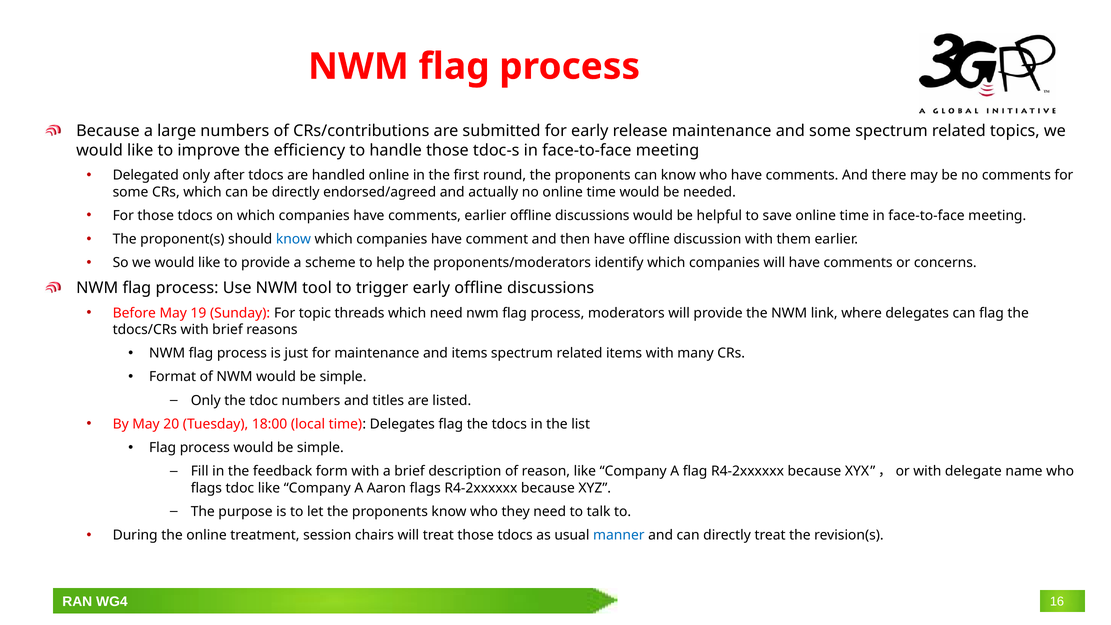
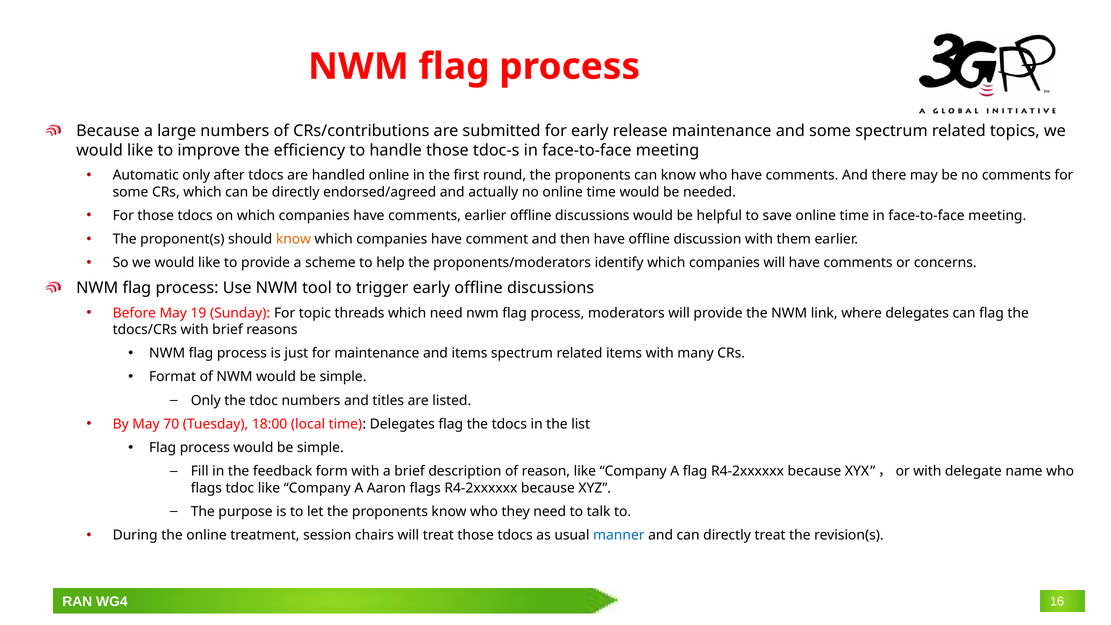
Delegated: Delegated -> Automatic (146, 175)
know colour: blue -> orange (293, 239)
20: 20 -> 70 (171, 424)
